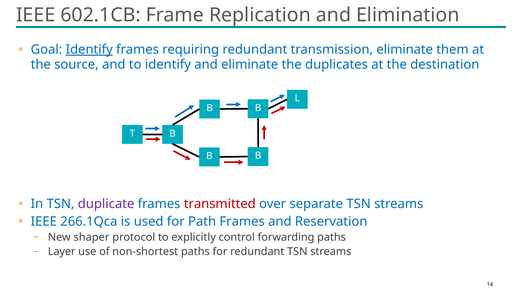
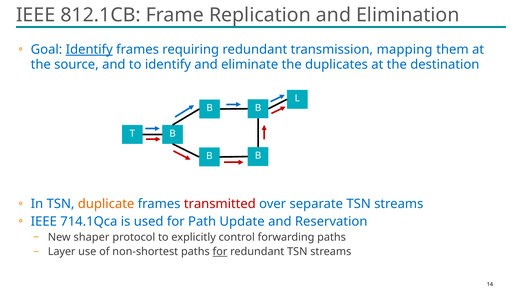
602.1CB: 602.1CB -> 812.1CB (101, 15)
transmission eliminate: eliminate -> mapping (405, 50)
duplicate colour: purple -> orange (106, 204)
266.1Qca: 266.1Qca -> 714.1Qca (89, 222)
Path Frames: Frames -> Update (242, 222)
for underline: none -> present (220, 252)
